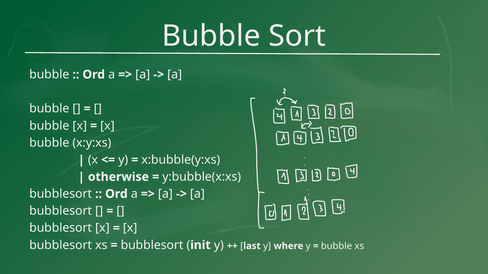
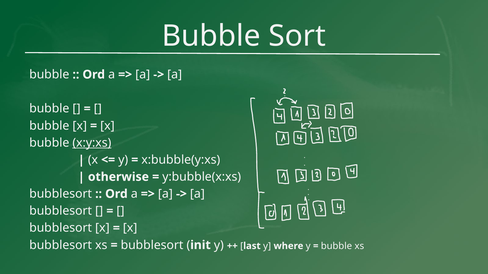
x:y:xs underline: none -> present (92, 143)
